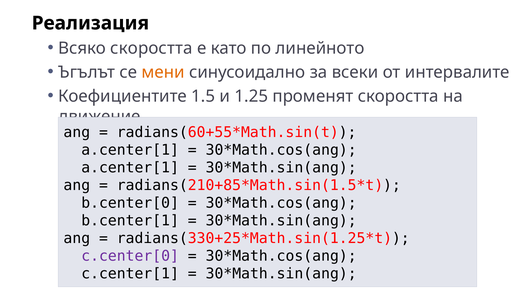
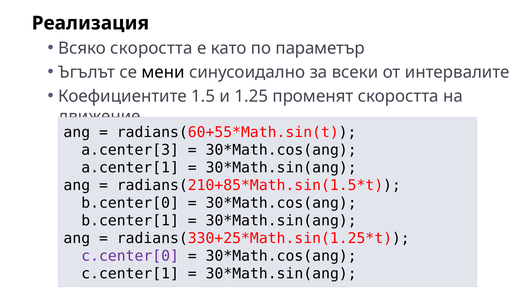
линейното: линейното -> параметър (320, 48)
мени colour: orange -> black (163, 72)
a.center[1: a.center[1 -> a.center[3 (130, 150)
